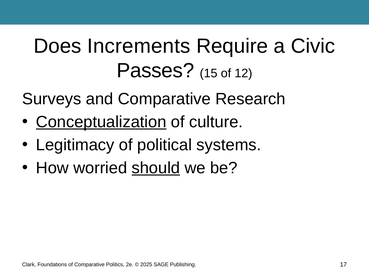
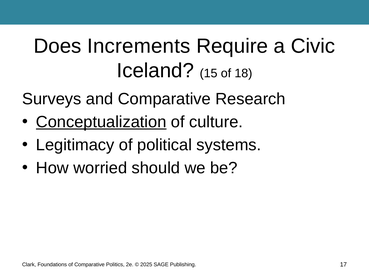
Passes: Passes -> Iceland (155, 71)
12: 12 -> 18 (243, 73)
should underline: present -> none (156, 168)
